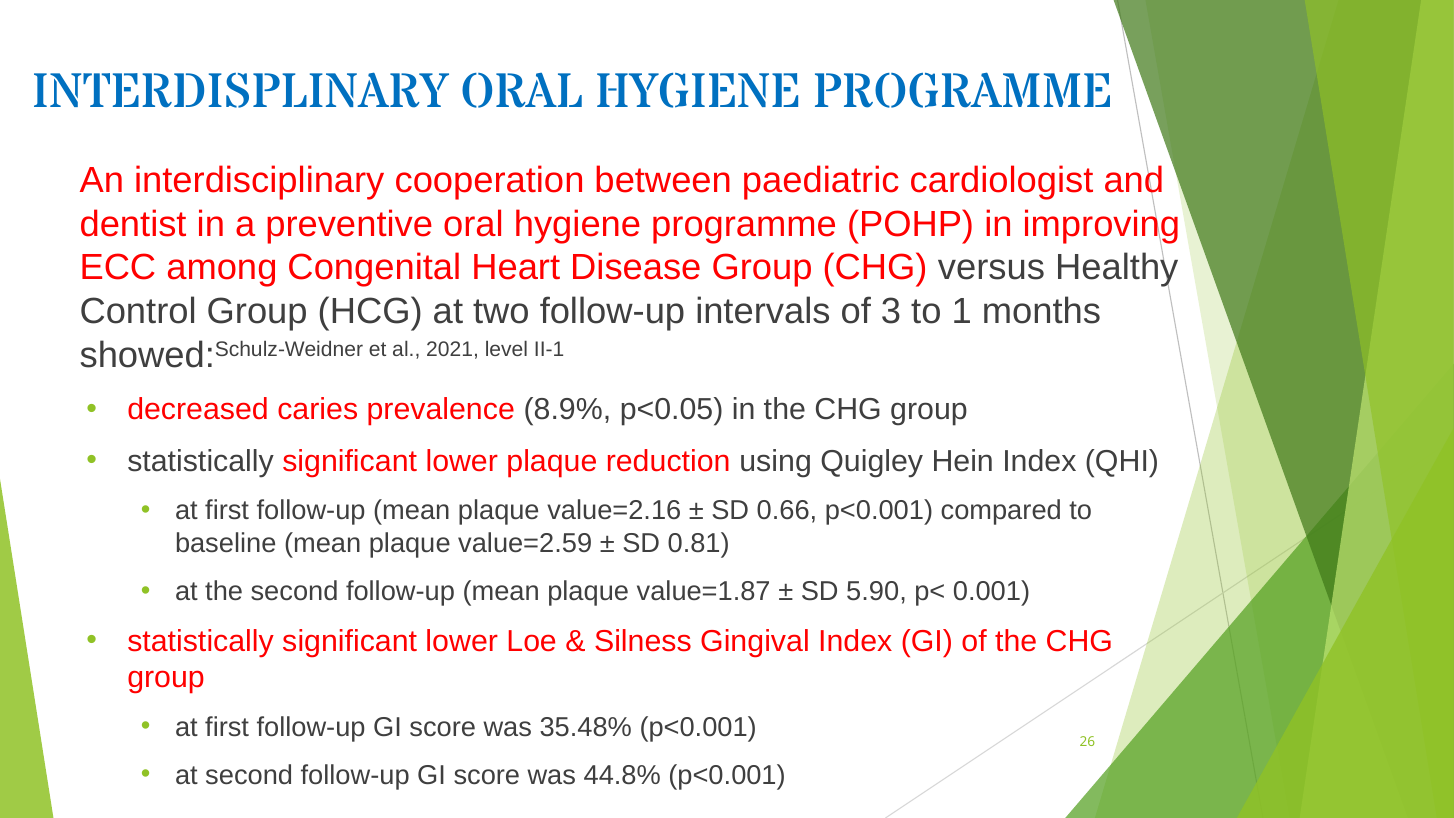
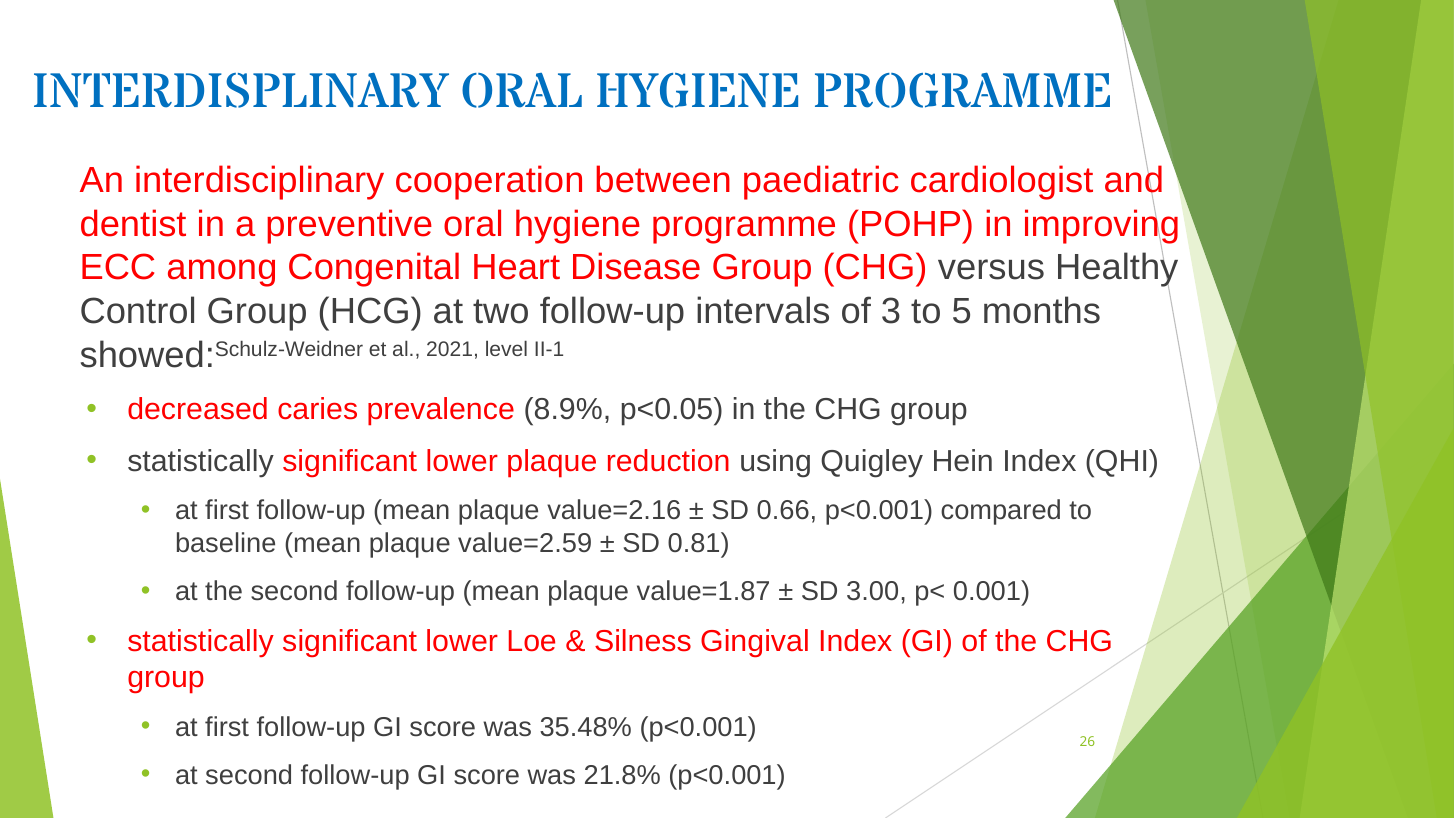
1: 1 -> 5 (962, 311)
5.90: 5.90 -> 3.00 (877, 591)
44.8%: 44.8% -> 21.8% (622, 775)
